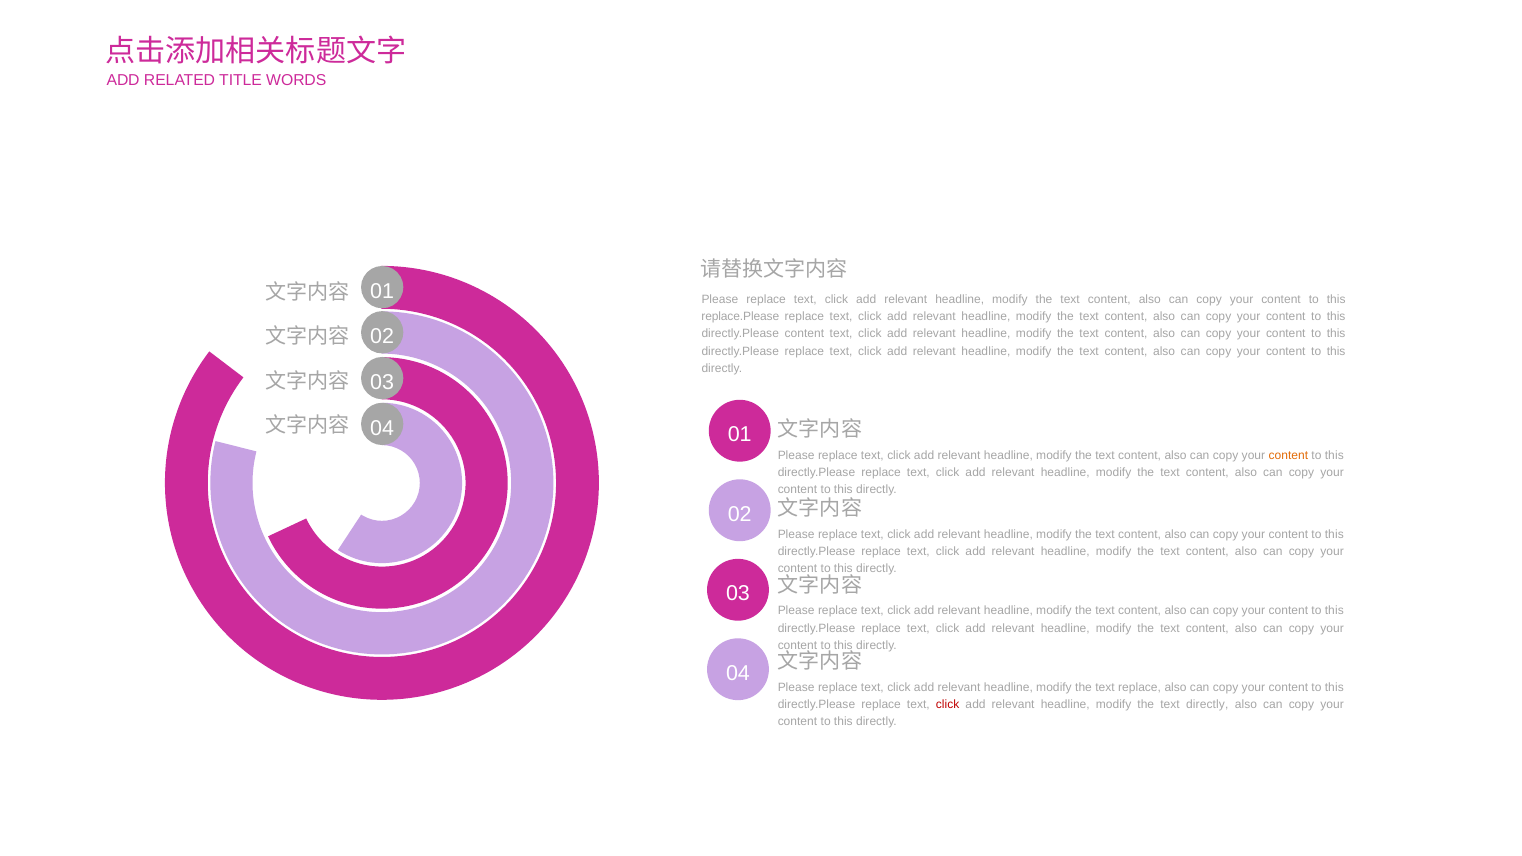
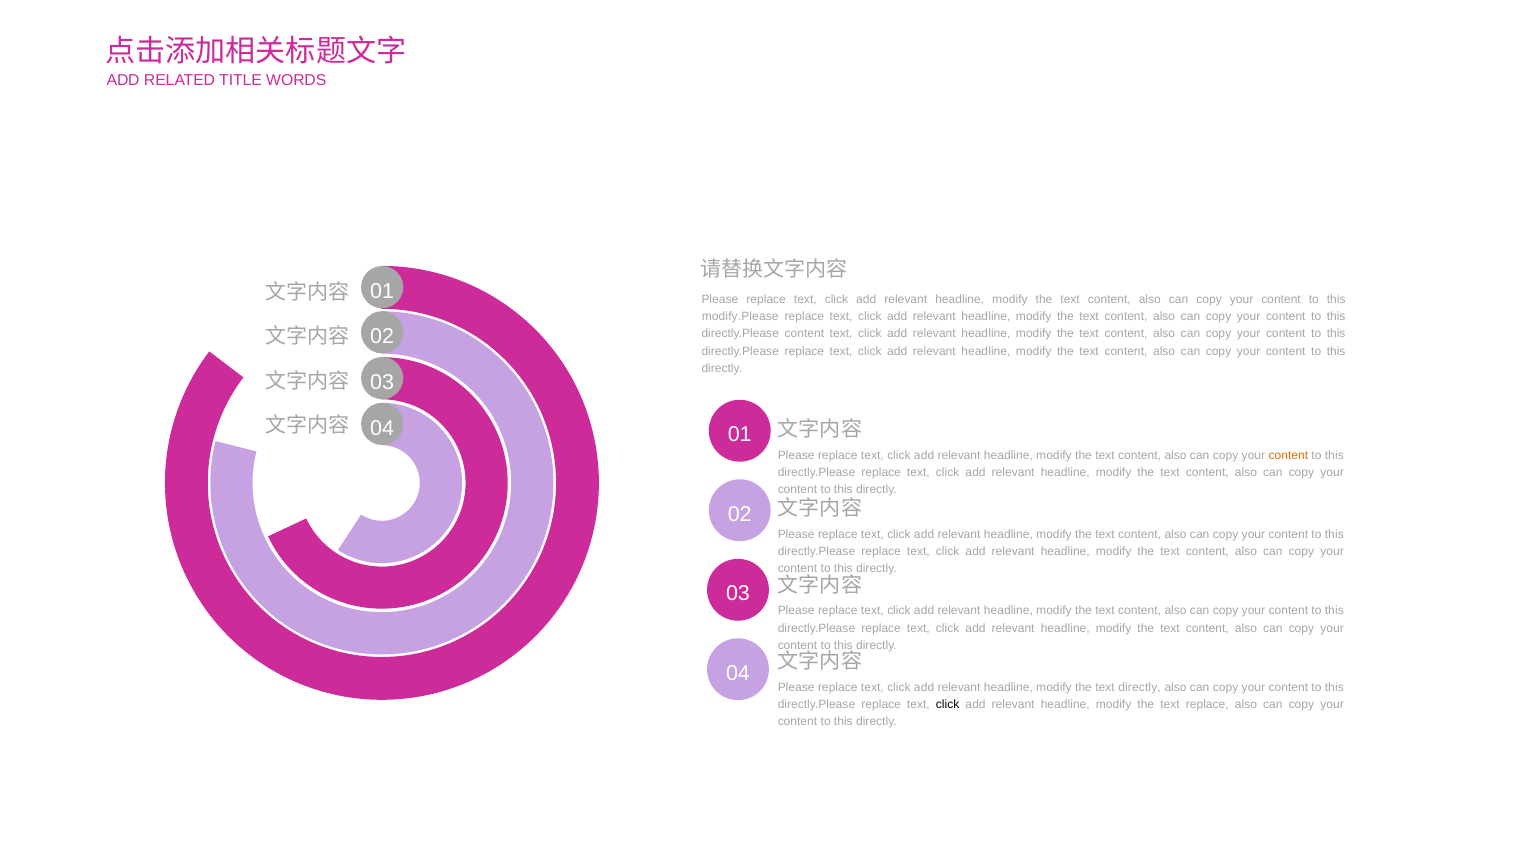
replace.Please: replace.Please -> modify.Please (740, 317)
text replace: replace -> directly (1140, 688)
click colour: red -> black (948, 705)
text directly: directly -> replace (1207, 705)
